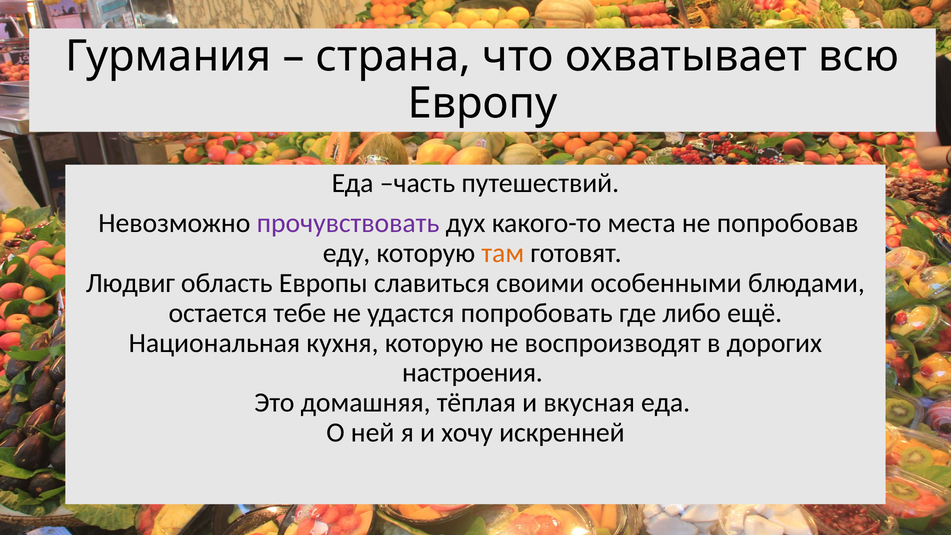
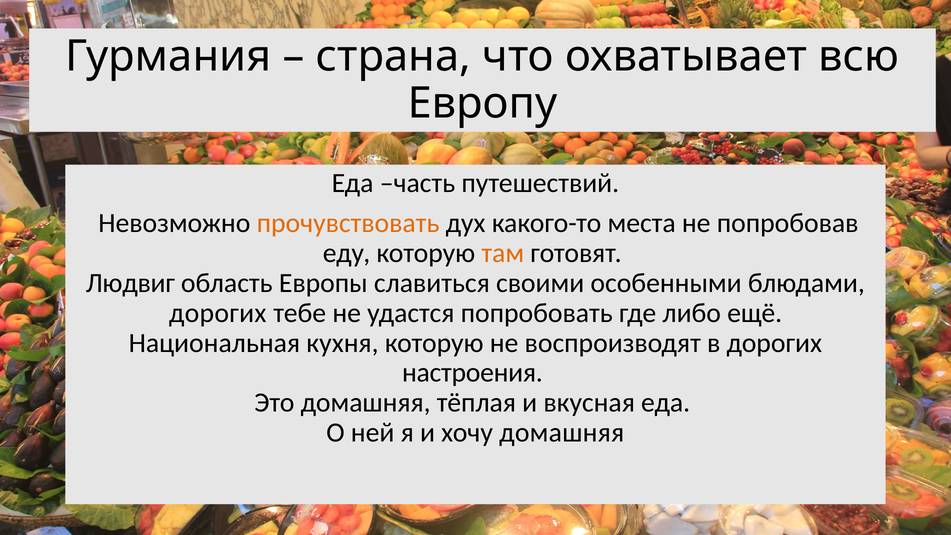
прочувствовать colour: purple -> orange (348, 223)
остается: остается -> дорогих (218, 313)
хочу искренней: искренней -> домашняя (562, 433)
